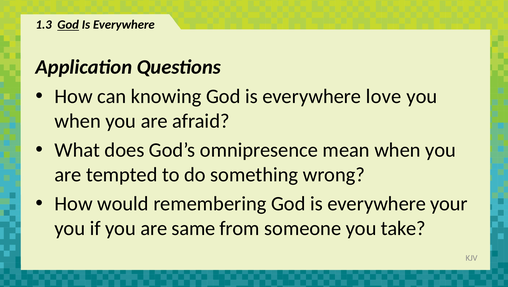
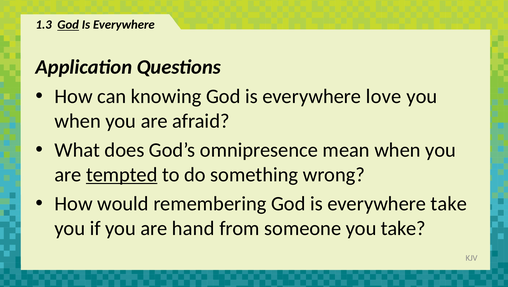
tempted underline: none -> present (122, 174)
everywhere your: your -> take (449, 203)
same: same -> hand (193, 228)
